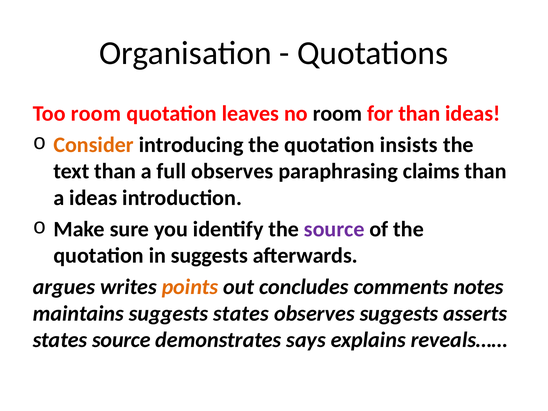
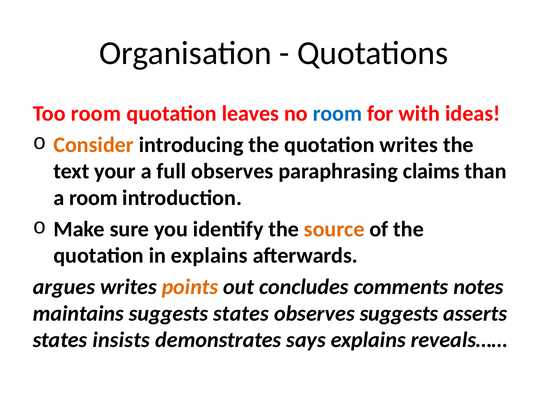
room colour: black -> blue (337, 113)
for than: than -> with (419, 113)
quotation insists: insists -> writes (409, 145)
text than: than -> your (115, 171)
a ideas: ideas -> room (93, 198)
source colour: purple -> orange (334, 229)
in suggests: suggests -> explains (209, 256)
states source: source -> insists (121, 340)
